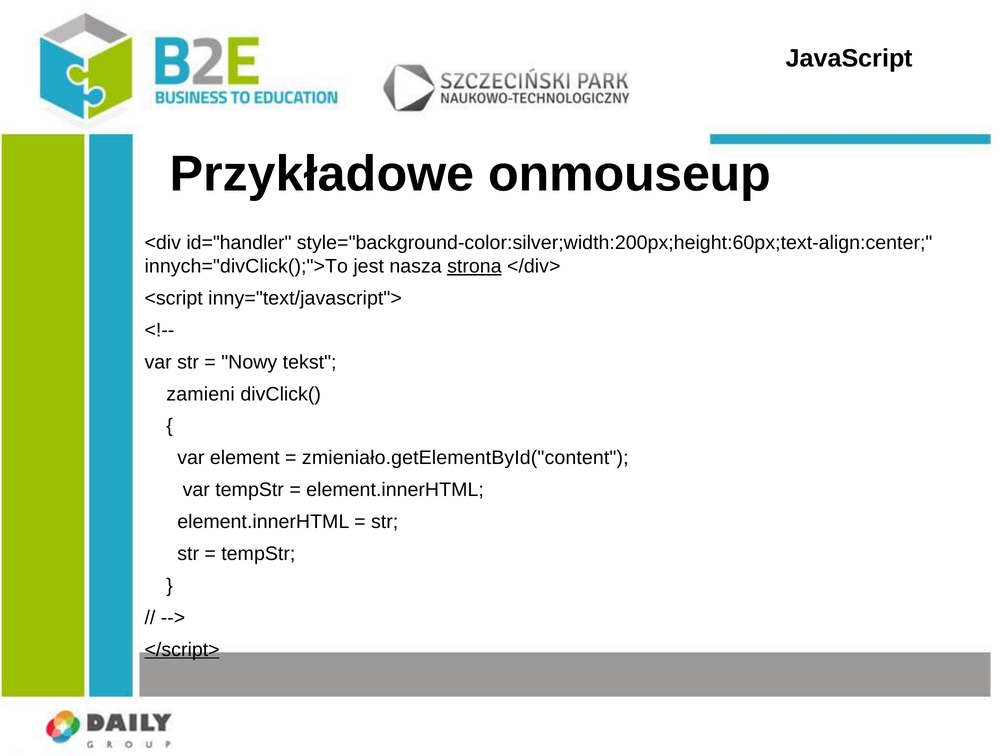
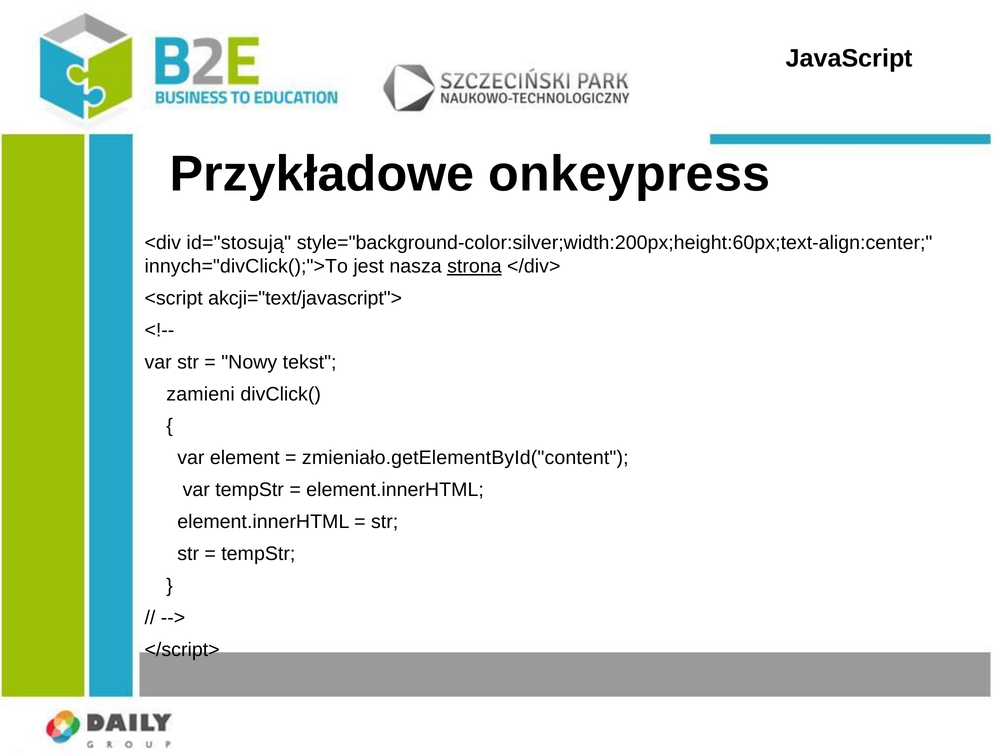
onmouseup: onmouseup -> onkeypress (629, 174)
id="handler: id="handler -> id="stosują (239, 242)
inny="text/javascript">: inny="text/javascript"> -> akcji="text/javascript"> (305, 298)
</script> underline: present -> none (182, 649)
